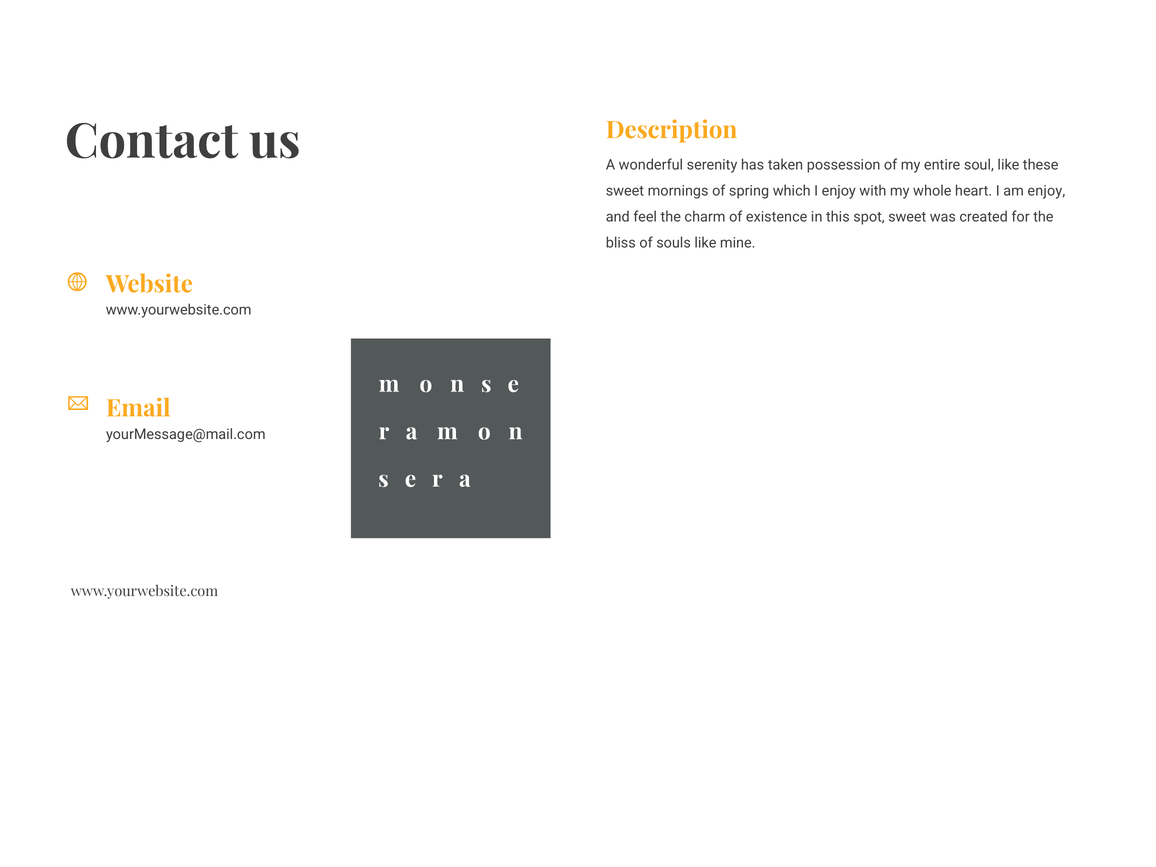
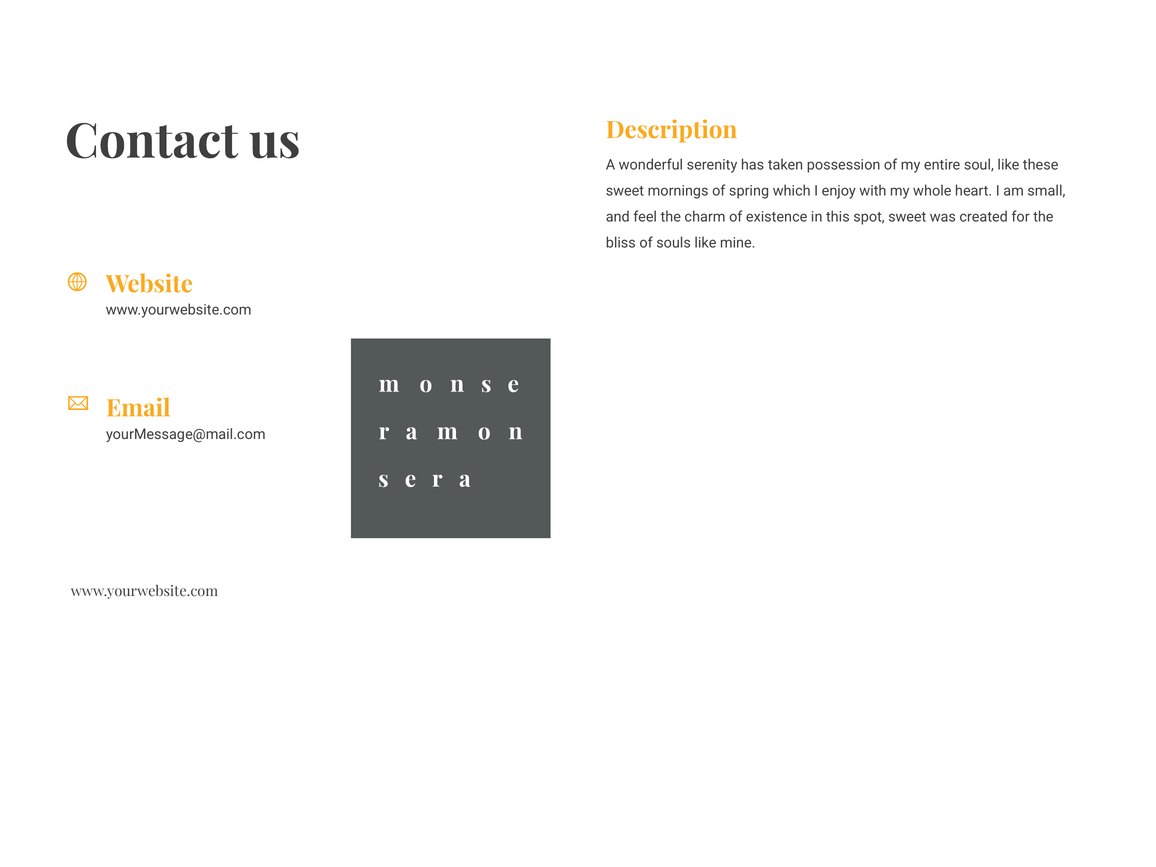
am enjoy: enjoy -> small (1046, 191)
